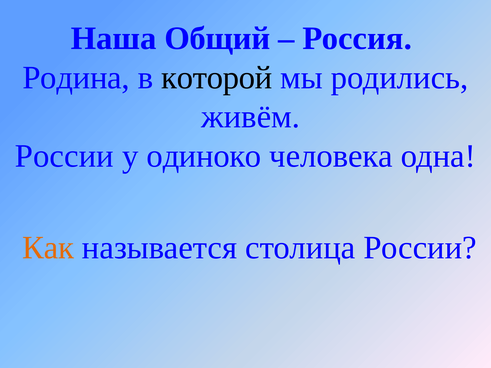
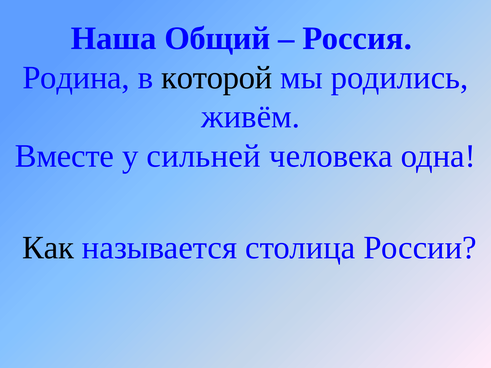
России: России -> Вместе (65, 156)
одиноко: одиноко -> сильней (204, 156)
Как colour: orange -> black (48, 248)
